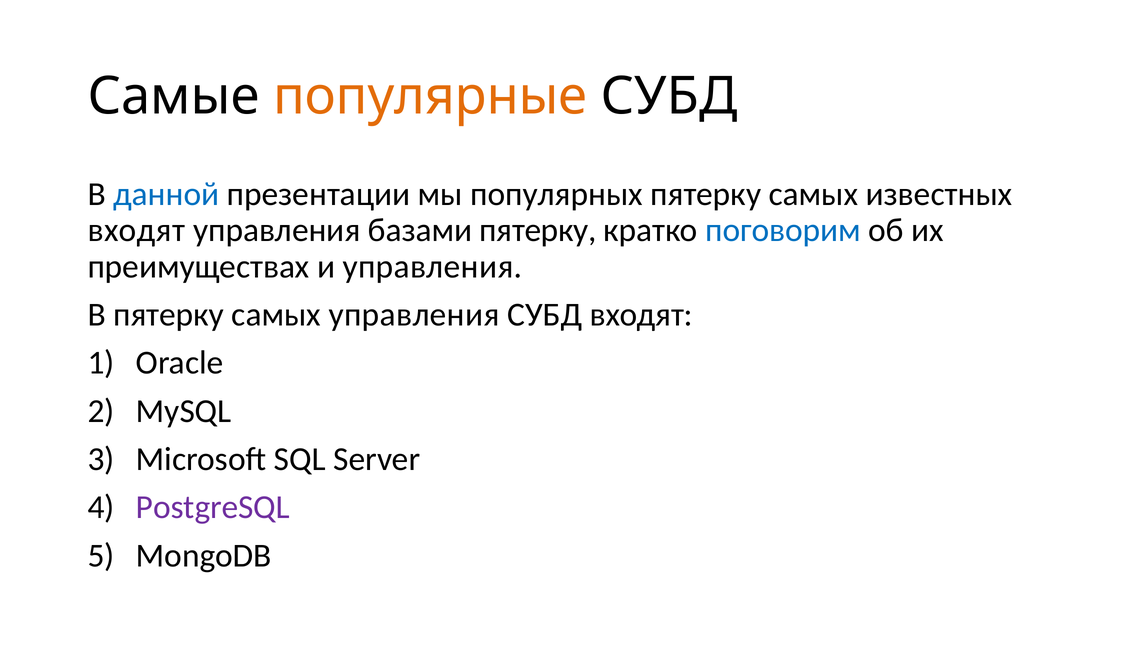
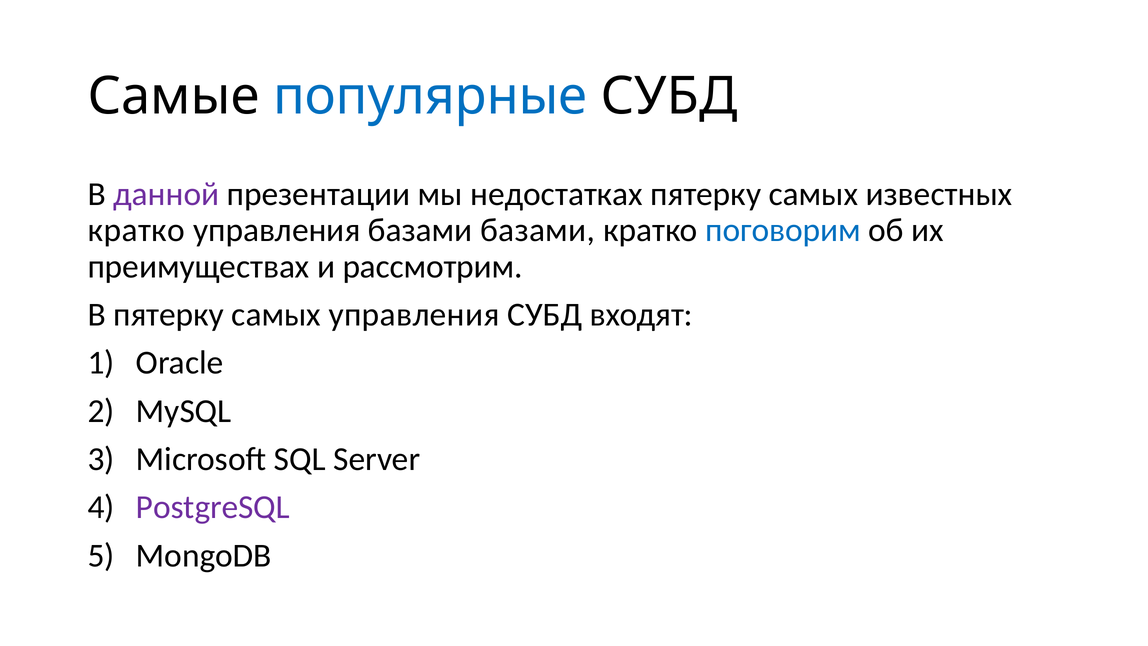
популярные colour: orange -> blue (430, 96)
данной colour: blue -> purple (166, 194)
популярных: популярных -> недостатках (557, 194)
входят: входят -> кратко (136, 230)
базами пятерку: пятерку -> базами (538, 230)
и управления: управления -> рассмотрим (433, 266)
